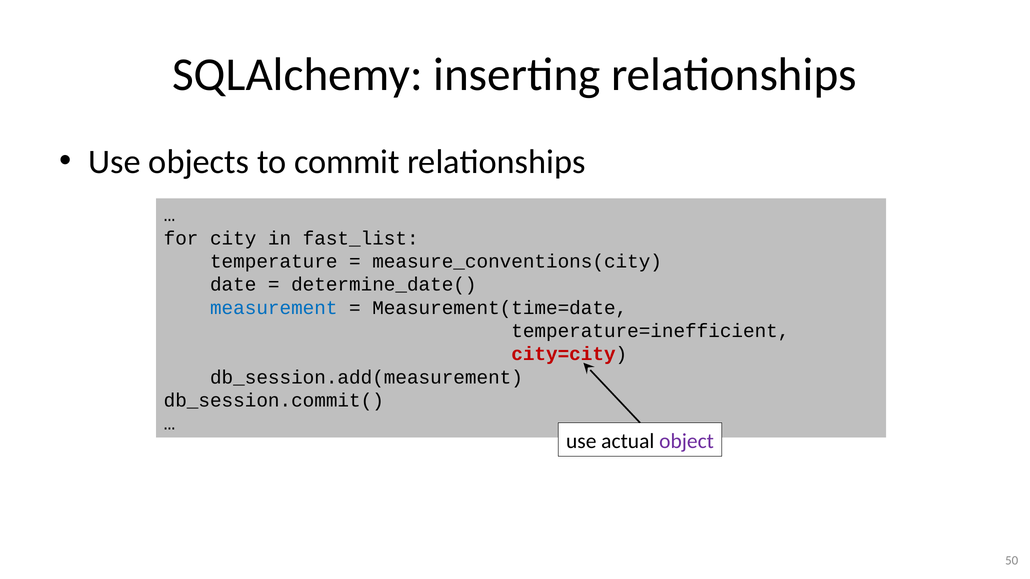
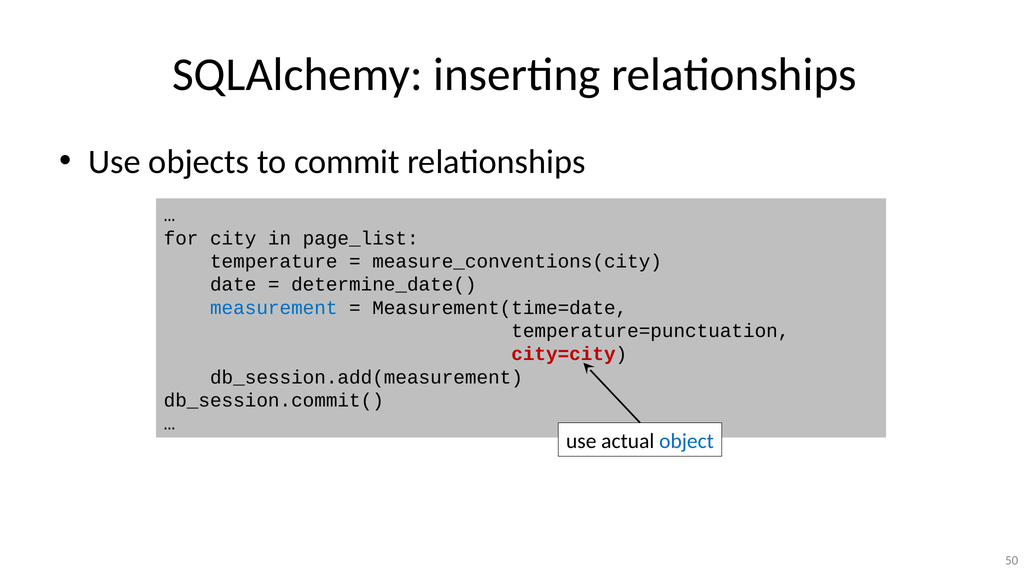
fast_list: fast_list -> page_list (361, 238)
temperature=inefficient: temperature=inefficient -> temperature=punctuation (650, 331)
object colour: purple -> blue (687, 441)
